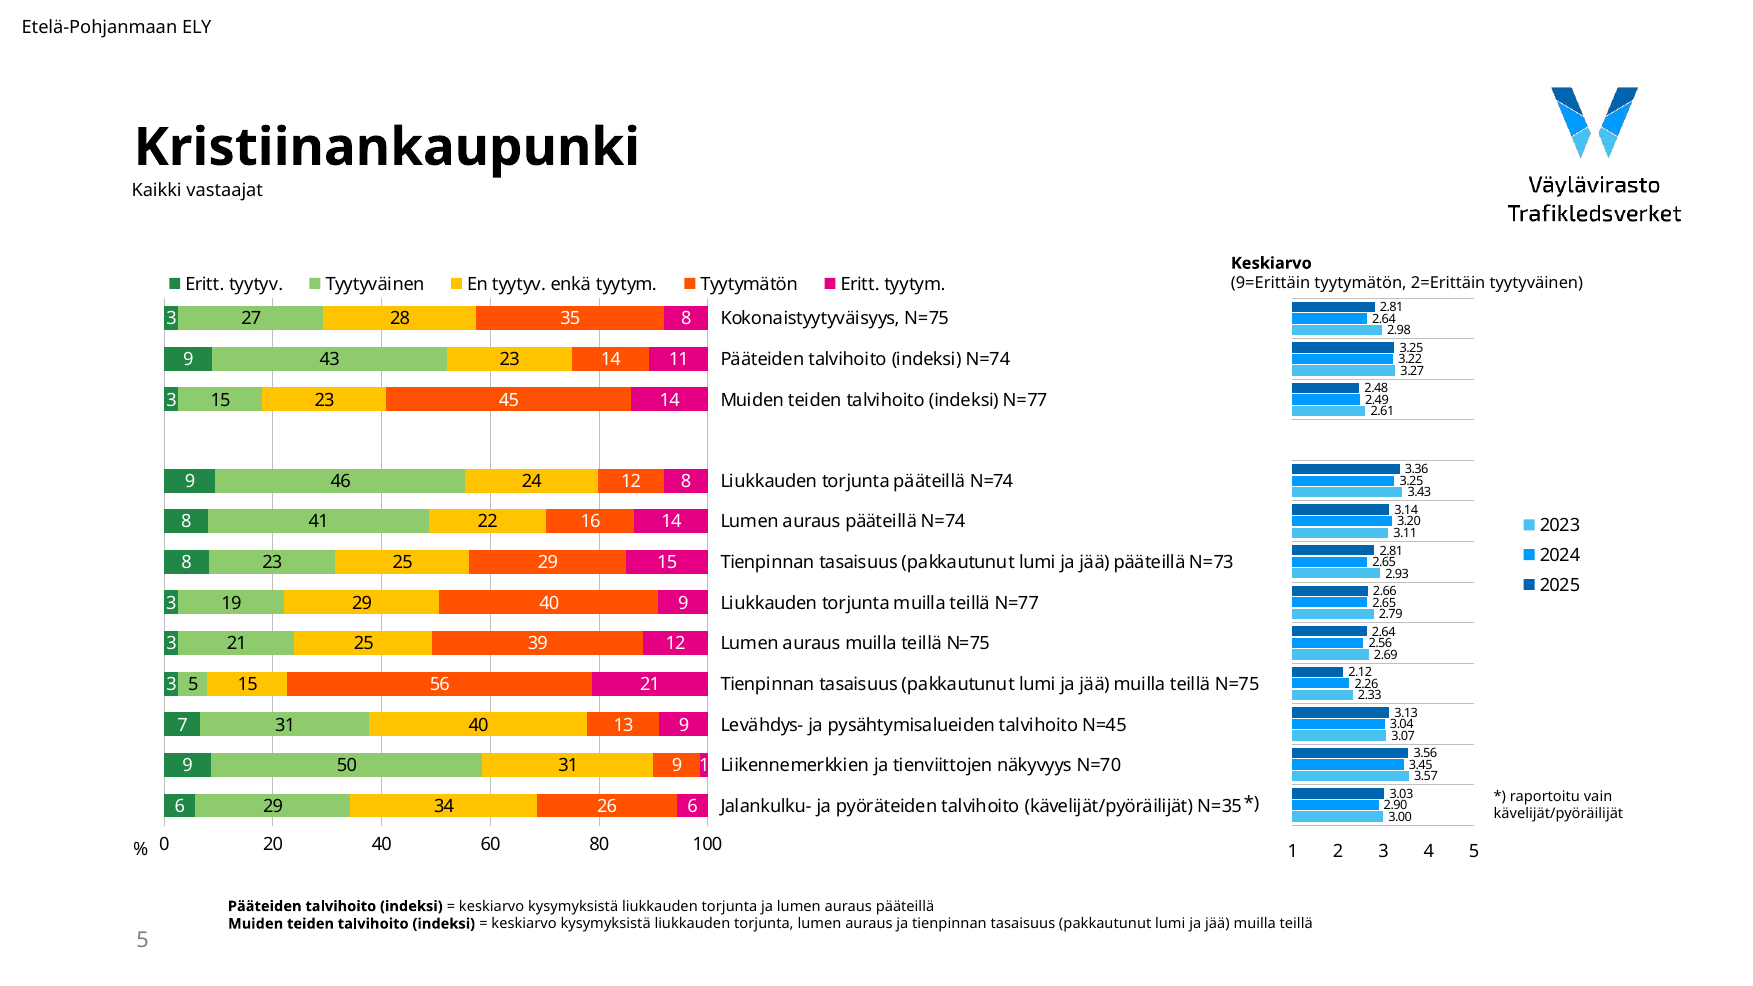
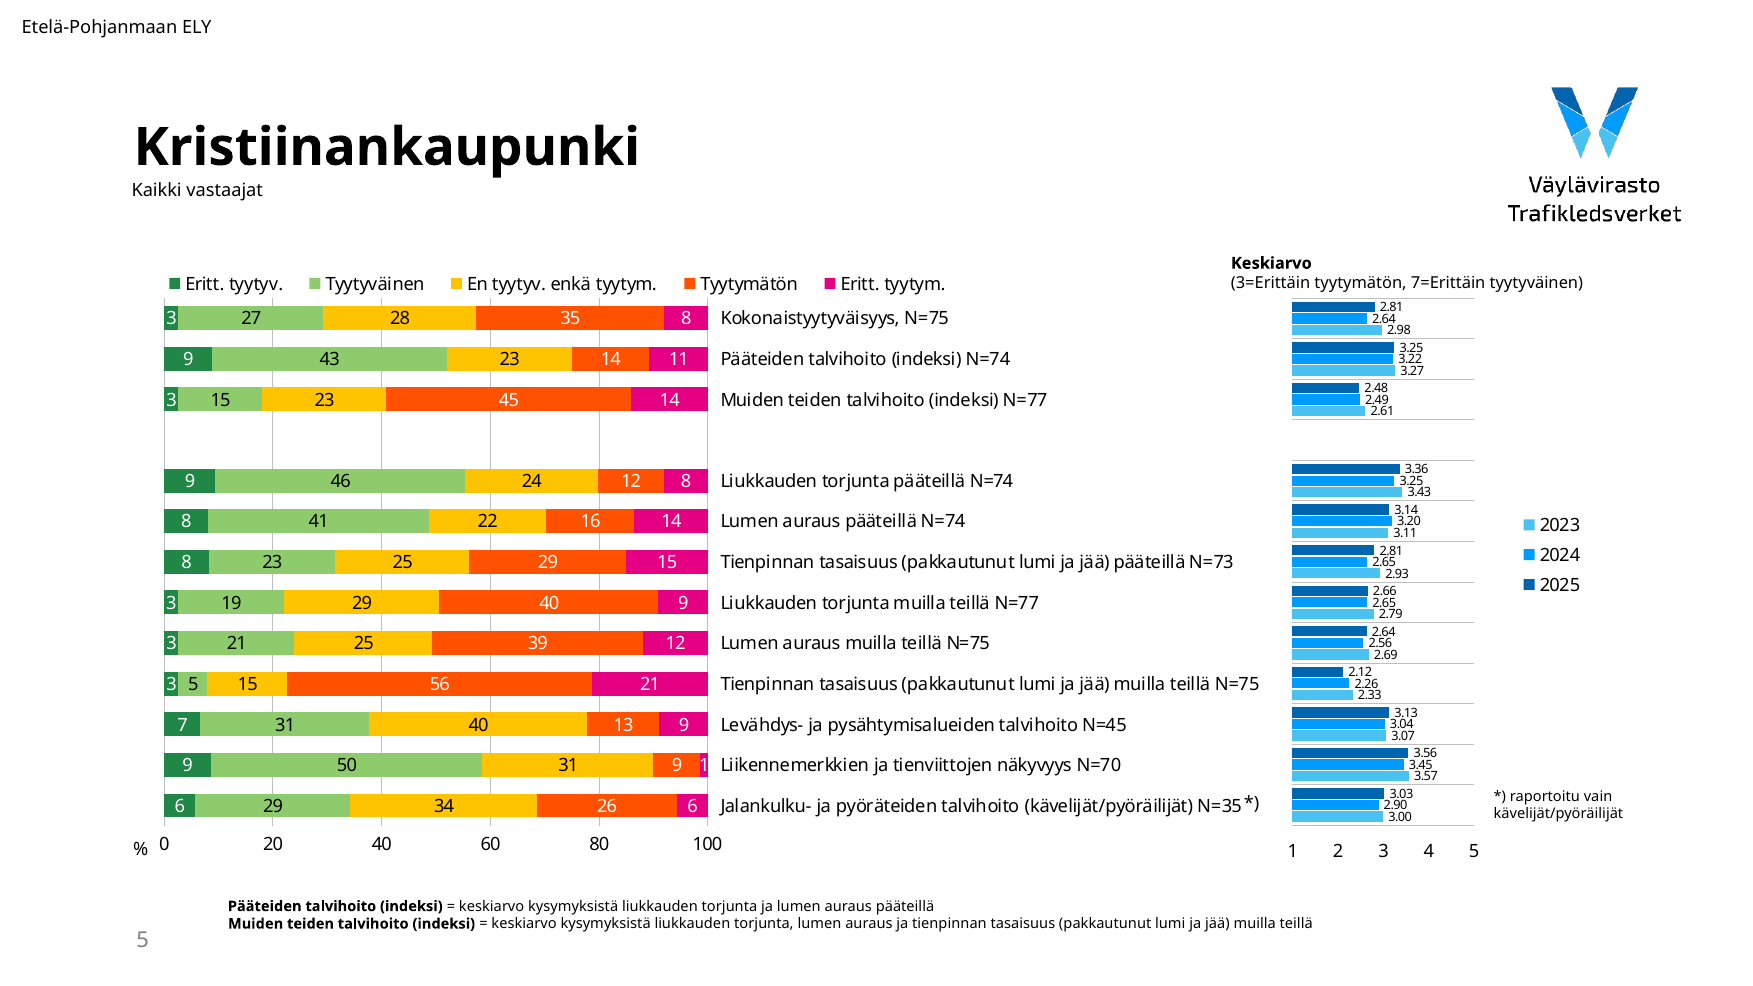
9=Erittäin: 9=Erittäin -> 3=Erittäin (1271, 283)
2=Erittäin: 2=Erittäin -> 7=Erittäin (1448, 283)
